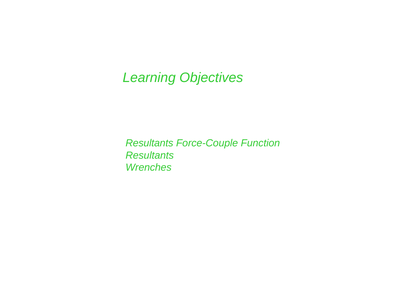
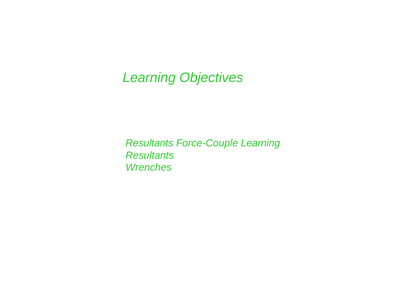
Force-Couple Function: Function -> Learning (260, 143)
